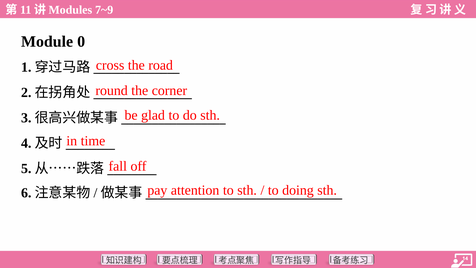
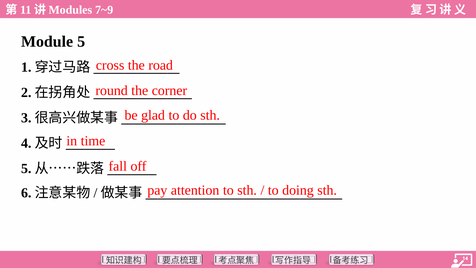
Module 0: 0 -> 5 (81, 41)
